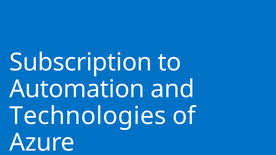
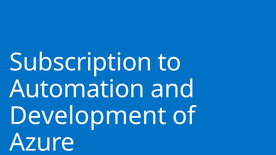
Technologies: Technologies -> Development (88, 116)
